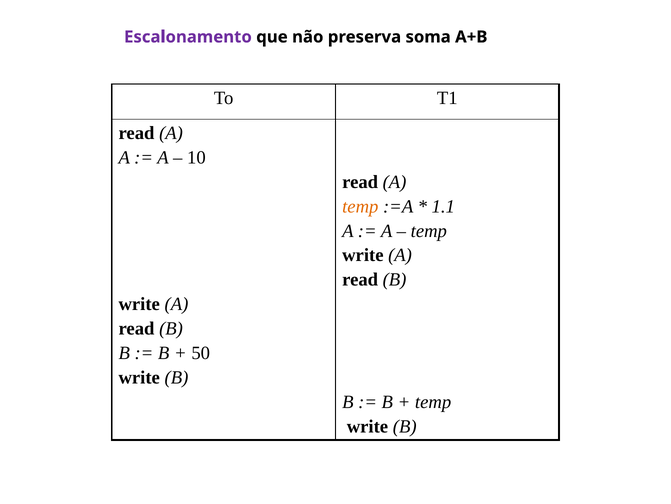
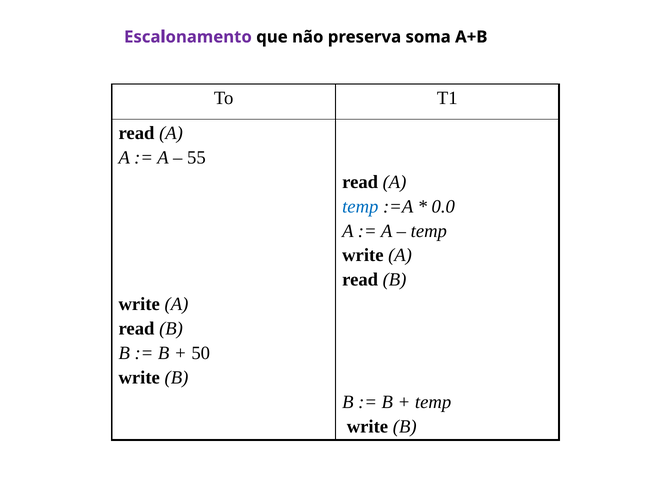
10: 10 -> 55 (196, 157)
temp colour: orange -> blue (360, 206)
1.1: 1.1 -> 0.0 (443, 206)
